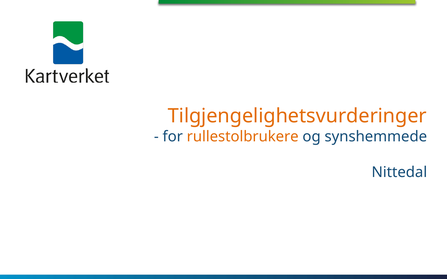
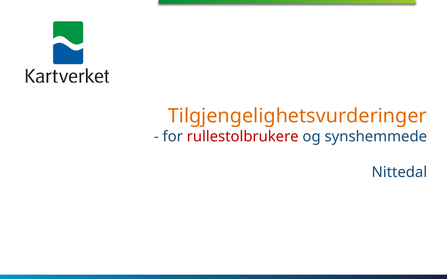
rullestolbrukere colour: orange -> red (243, 137)
